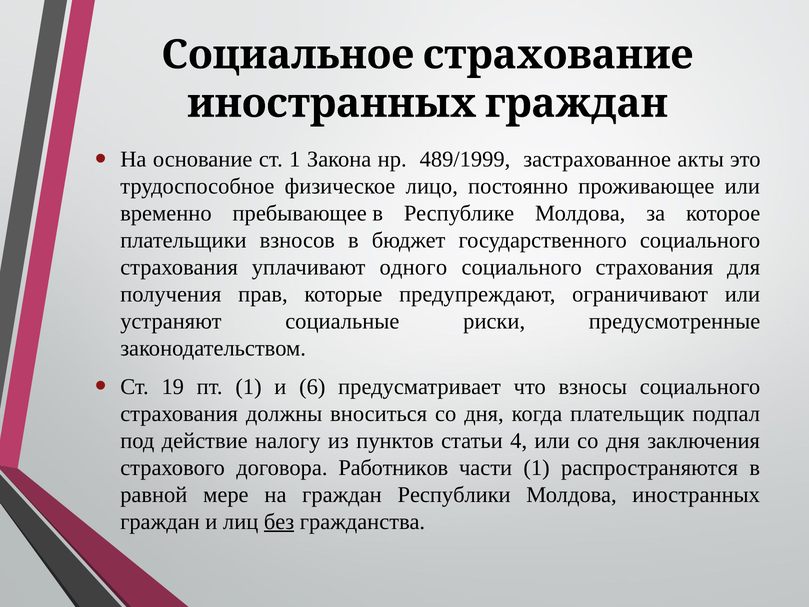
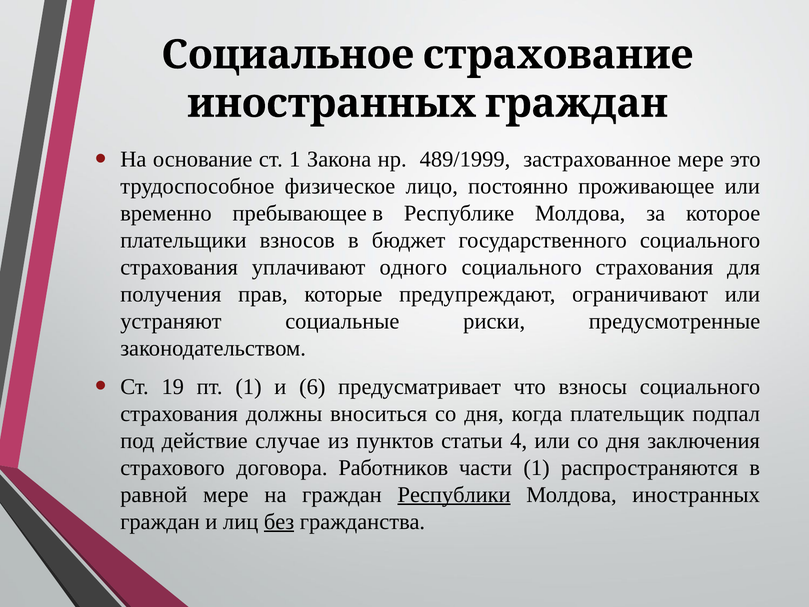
застрахованное акты: акты -> мере (701, 159)
налогу: налогу -> случае (288, 440)
Республики underline: none -> present (454, 494)
